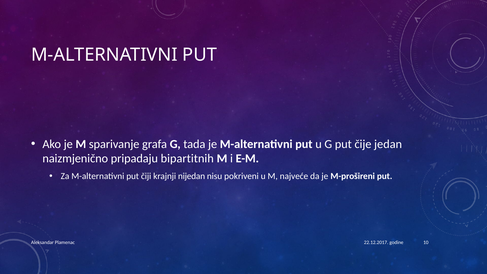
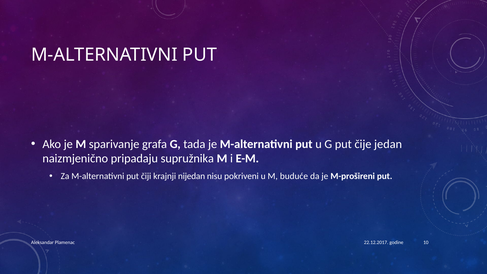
bipartitnih: bipartitnih -> supružnika (187, 159)
najveće: najveće -> buduće (294, 176)
